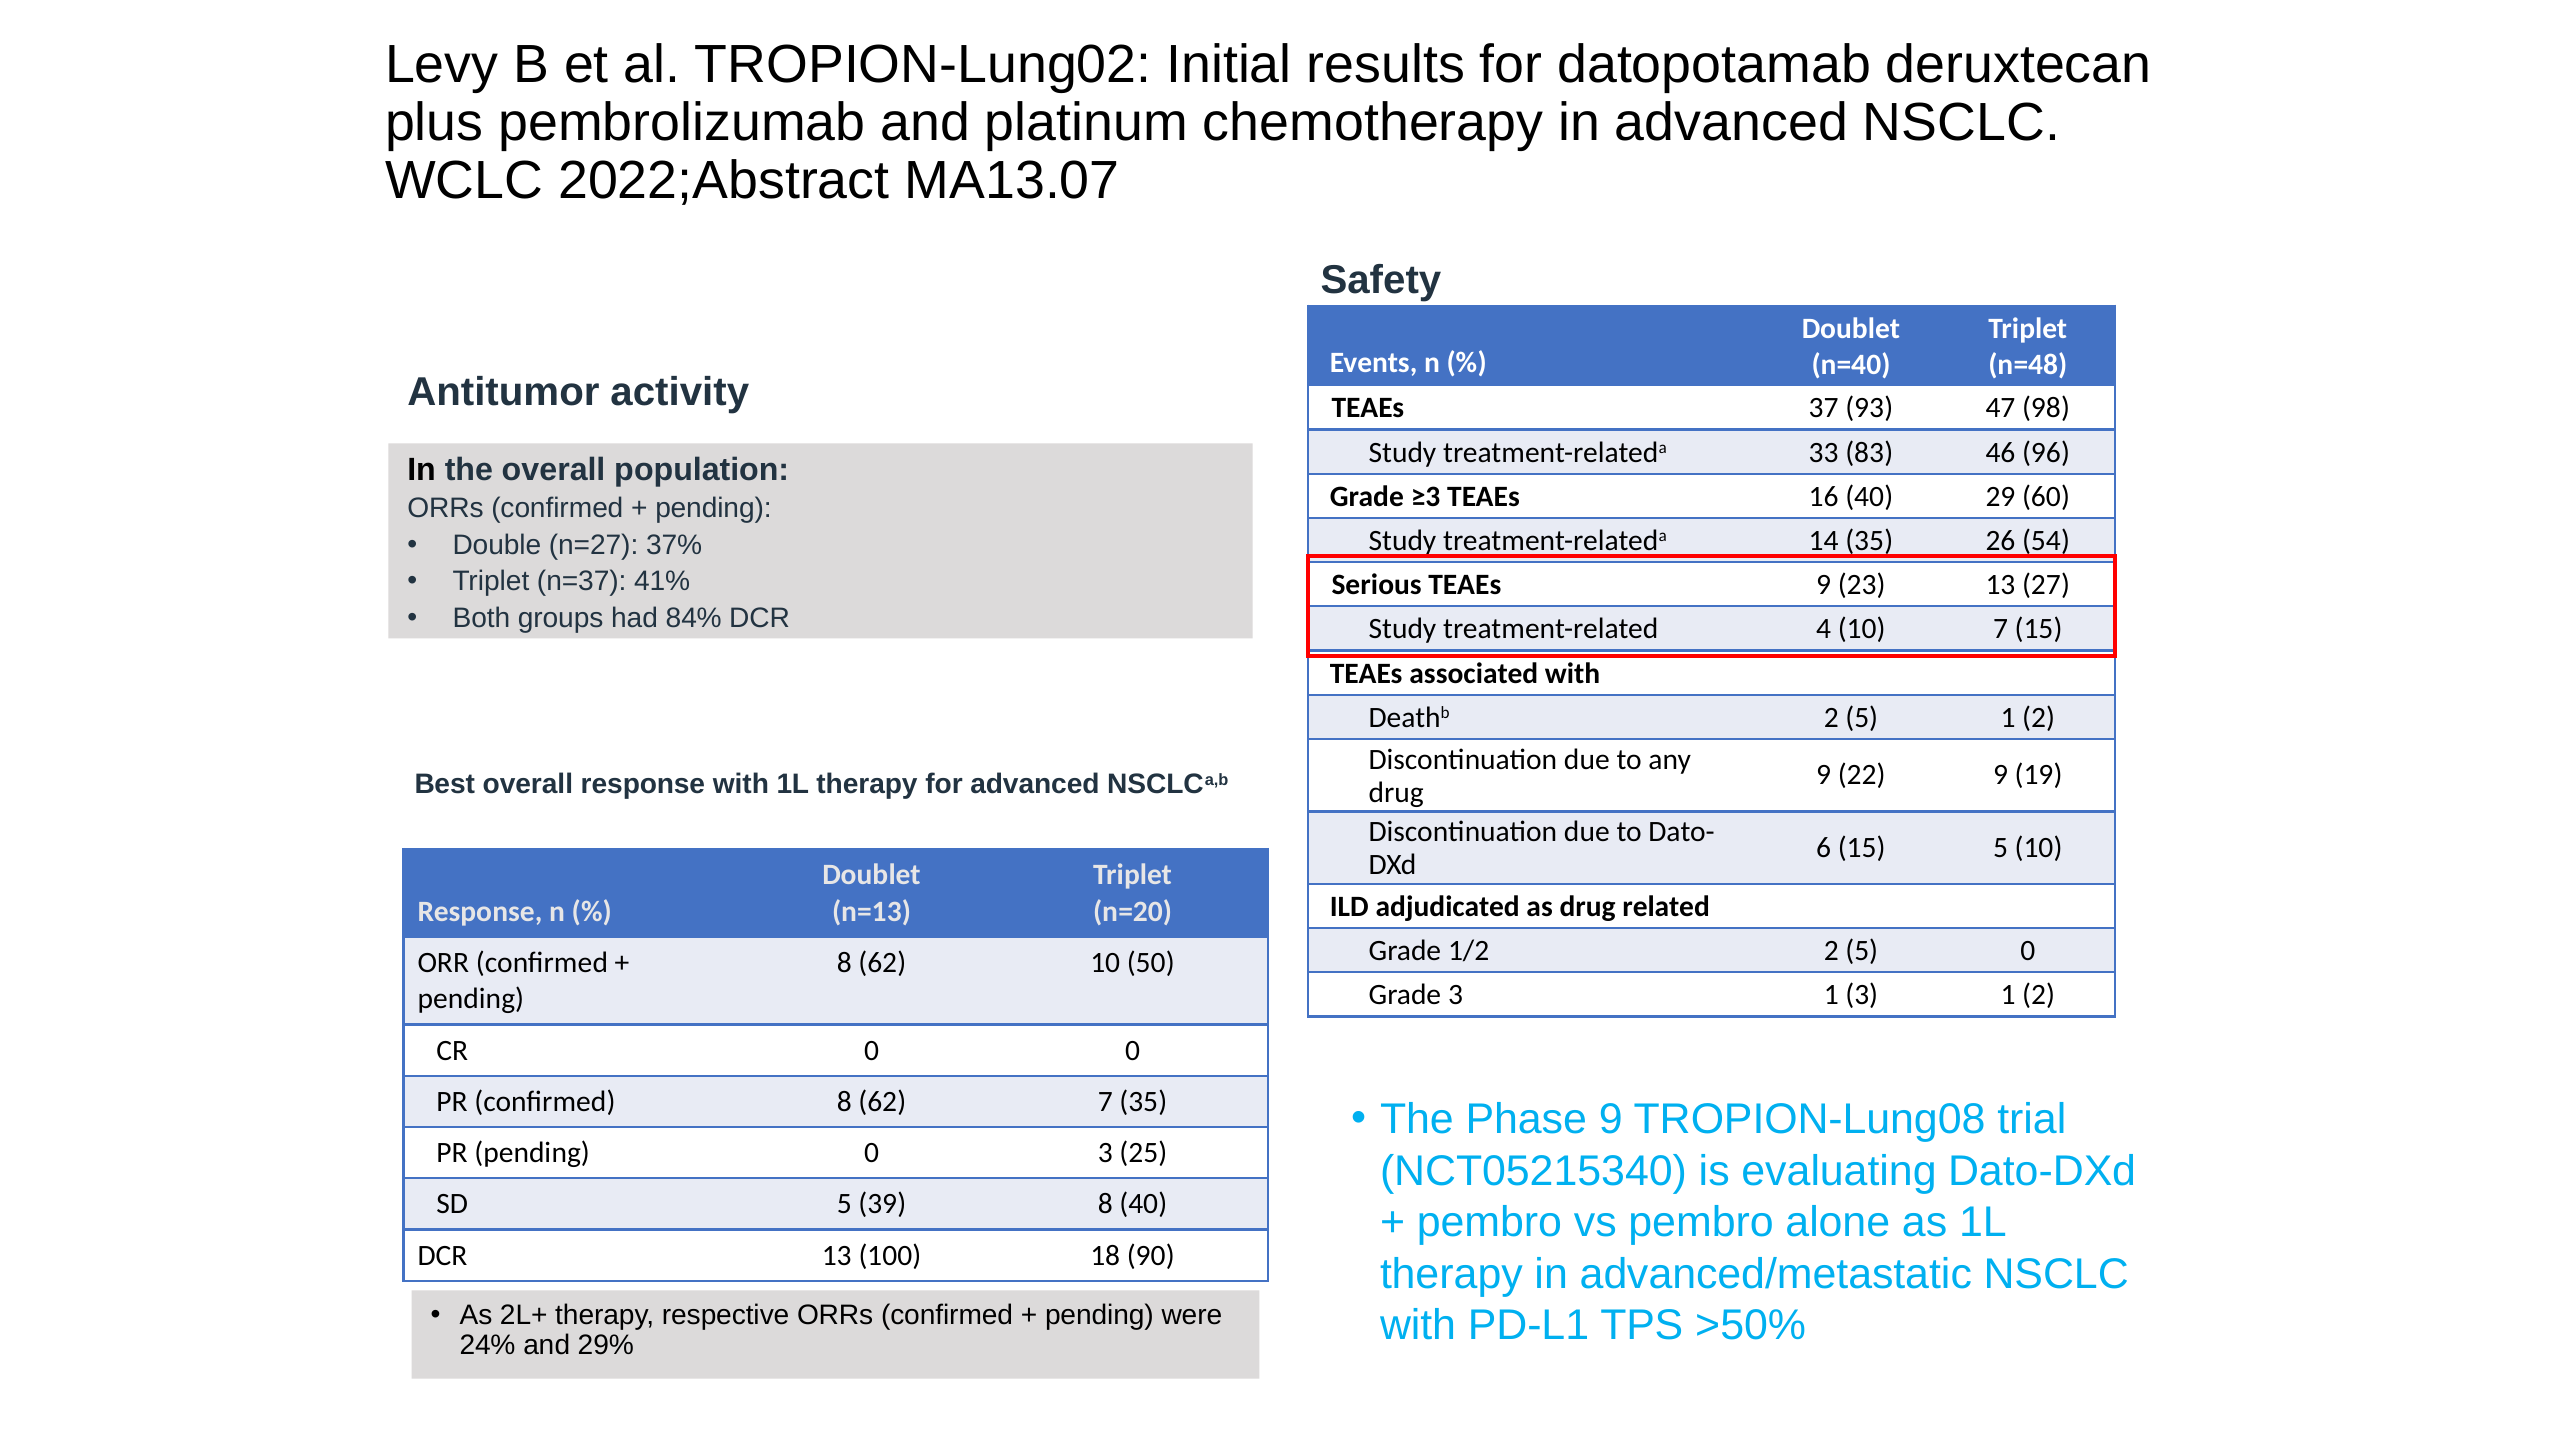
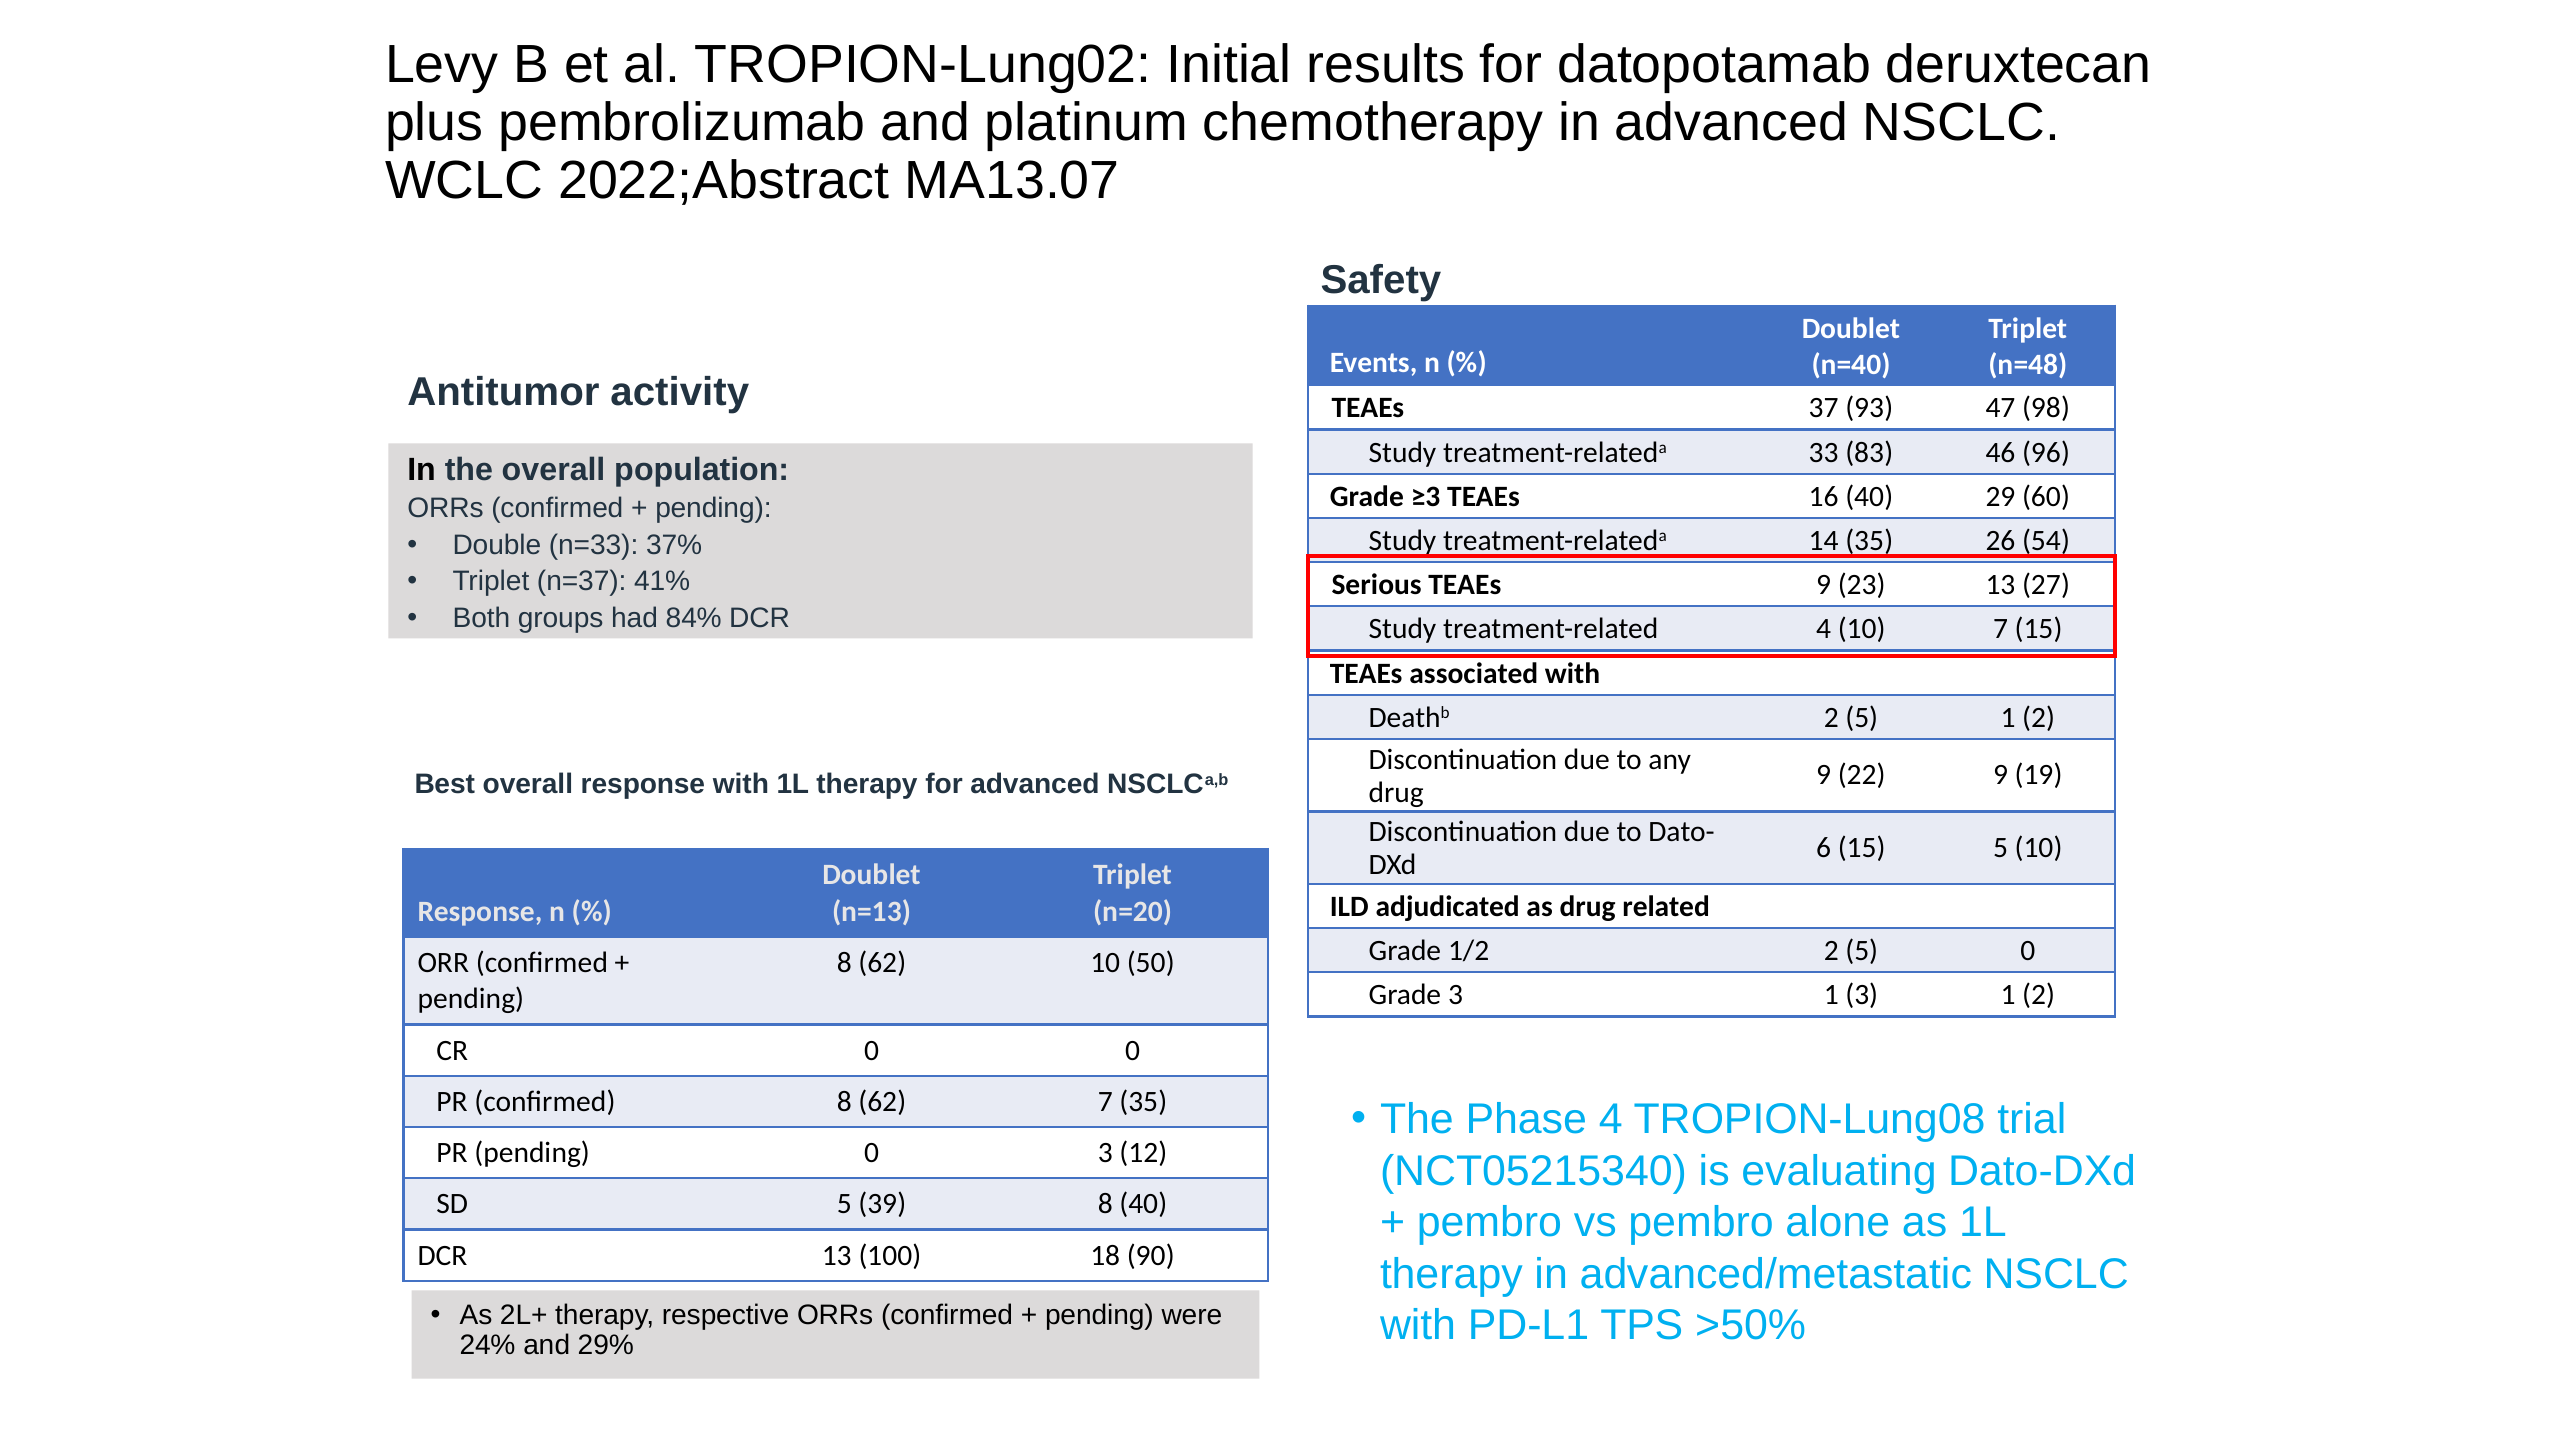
n=27: n=27 -> n=33 (594, 545)
Phase 9: 9 -> 4 (1611, 1120)
25: 25 -> 12 (1143, 1153)
